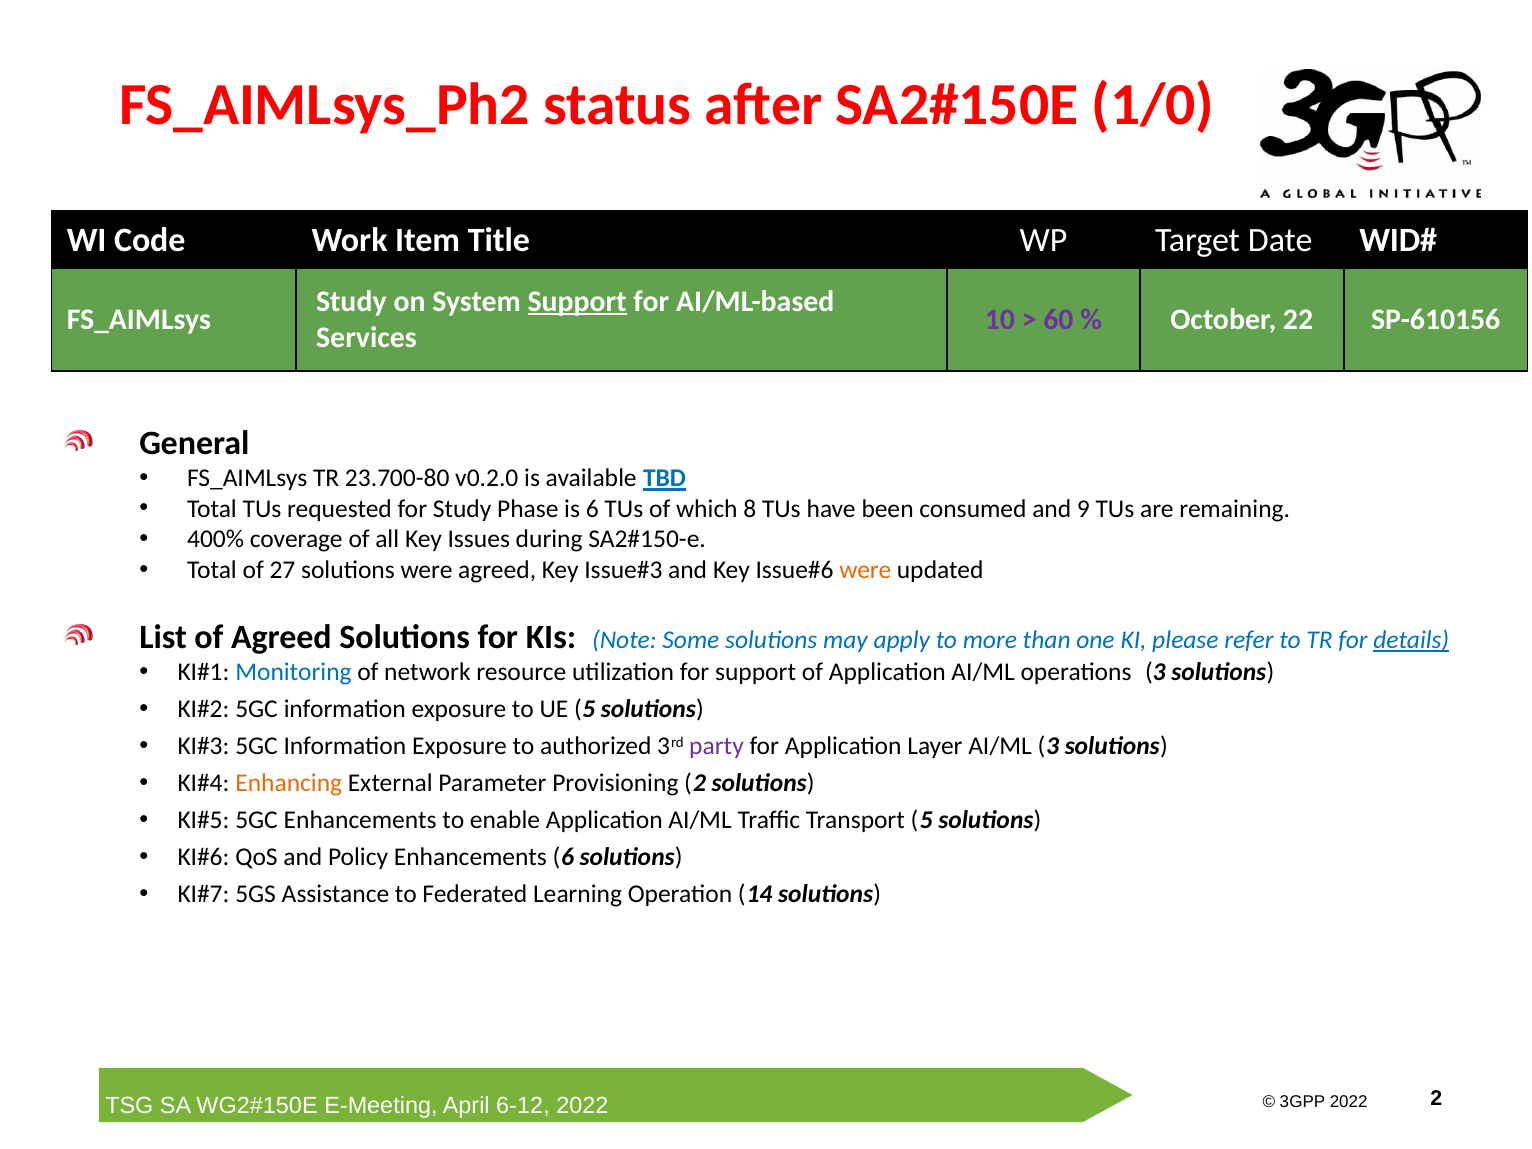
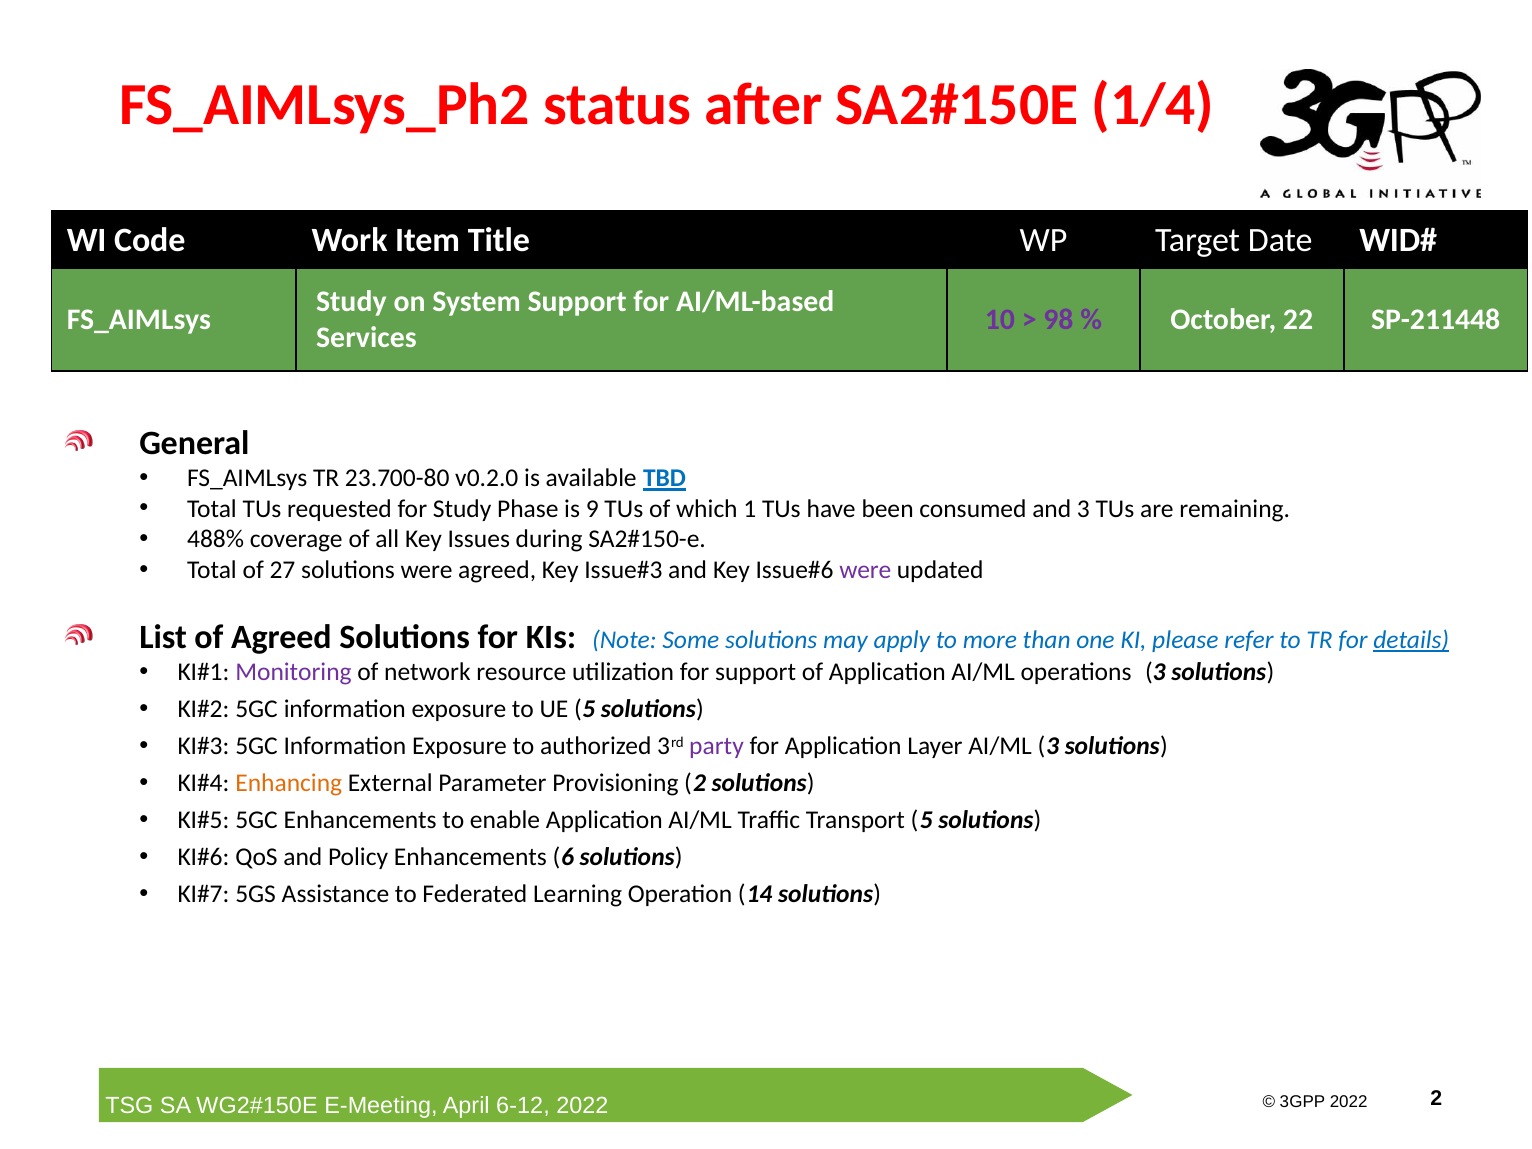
1/0: 1/0 -> 1/4 (1153, 105)
Support underline: present -> none (577, 302)
60: 60 -> 98 (1058, 320)
SP-610156: SP-610156 -> SP-211448 (1436, 320)
is 6: 6 -> 9 (592, 509)
8: 8 -> 1 (750, 509)
and 9: 9 -> 3 (1083, 509)
400%: 400% -> 488% (216, 539)
were colour: orange -> purple (865, 570)
Monitoring colour: blue -> purple (293, 672)
